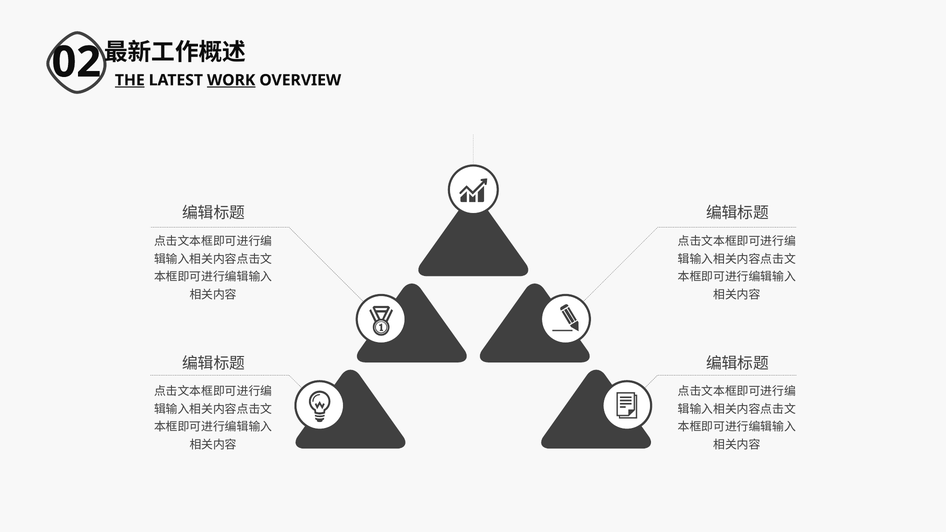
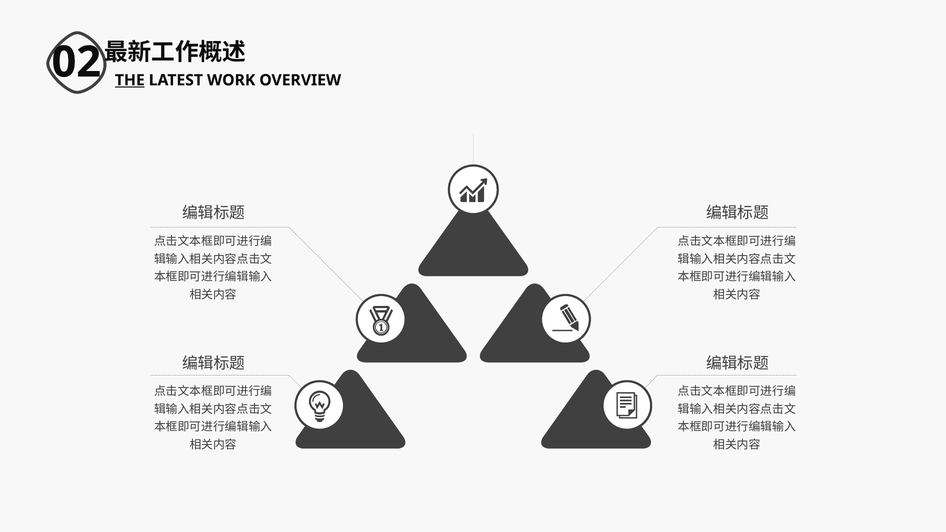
WORK underline: present -> none (231, 80)
